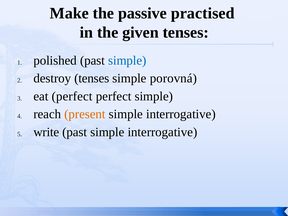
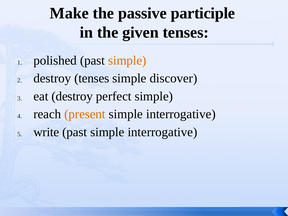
practised: practised -> participle (203, 13)
simple colour: blue -> orange (127, 60)
porovná: porovná -> discover (173, 78)
eat perfect: perfect -> destroy (72, 96)
